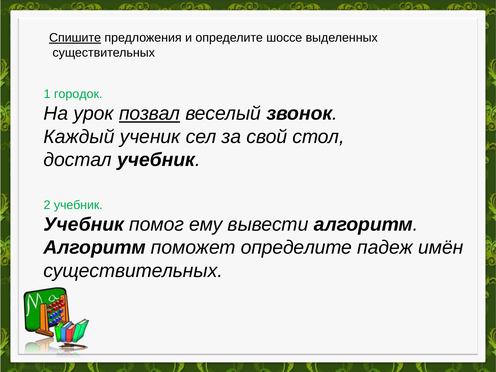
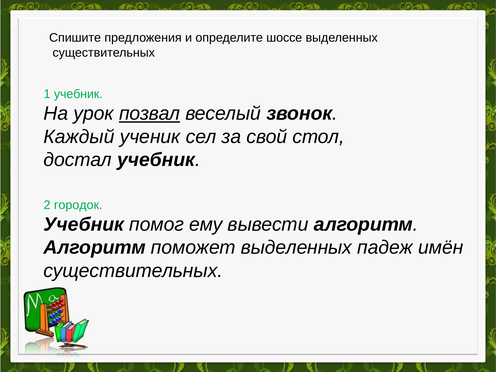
Спишите underline: present -> none (75, 38)
1 городок: городок -> учебник (78, 94)
2 учебник: учебник -> городок (78, 205)
поможет определите: определите -> выделенных (296, 248)
